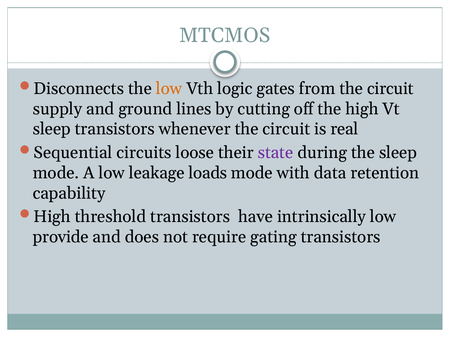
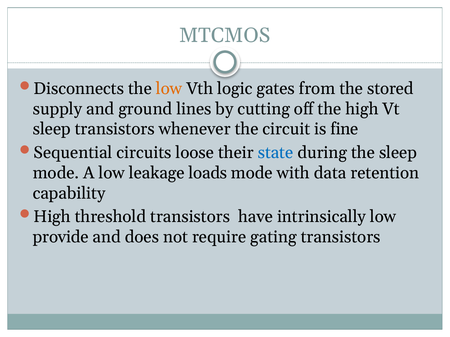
from the circuit: circuit -> stored (390, 89)
real: real -> fine (344, 129)
state colour: purple -> blue (276, 153)
